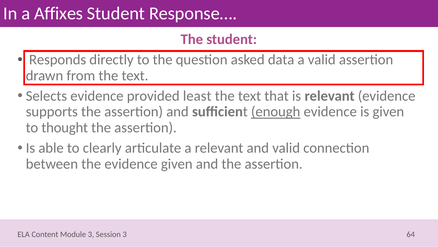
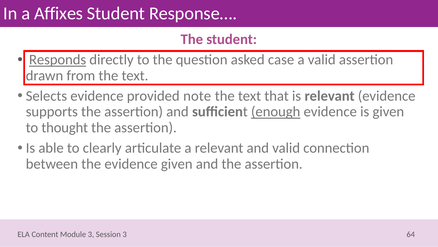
Responds underline: none -> present (58, 60)
data: data -> case (281, 60)
least: least -> note (197, 96)
